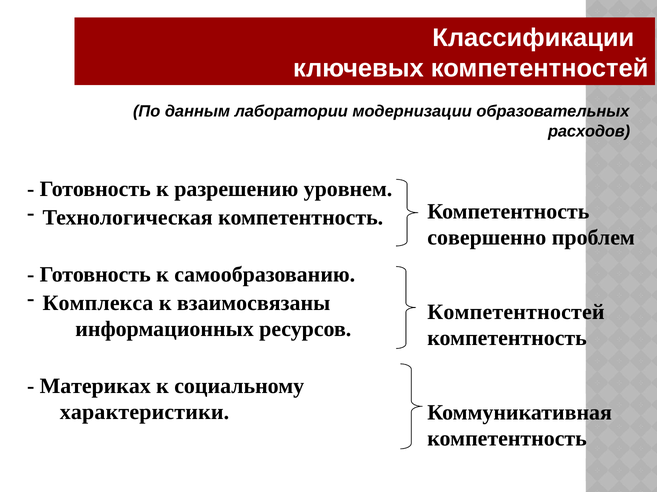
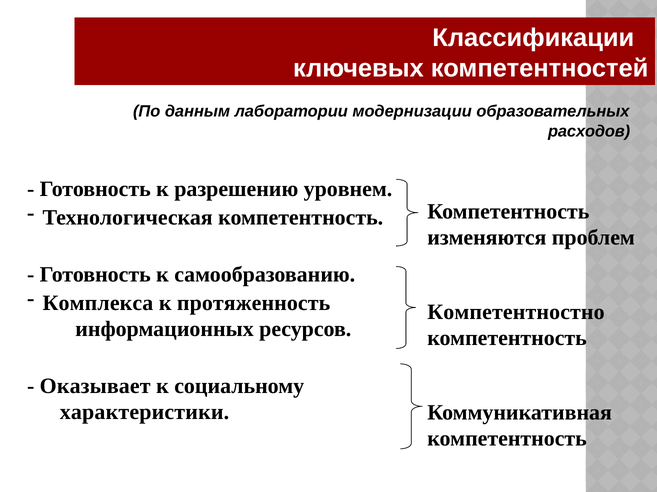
совершенно: совершенно -> изменяются (487, 238)
взаимосвязаны: взаимосвязаны -> протяженность (254, 303)
Компетентностей: Компетентностей -> Компетентностно (516, 312)
Материках: Материках -> Оказывает (95, 387)
